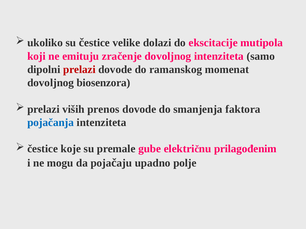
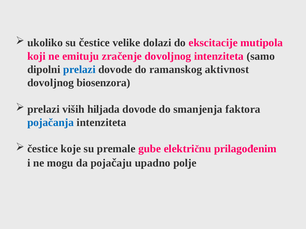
prelazi colour: red -> blue (79, 70)
momenat: momenat -> aktivnost (227, 70)
prenos: prenos -> hiljada (103, 109)
